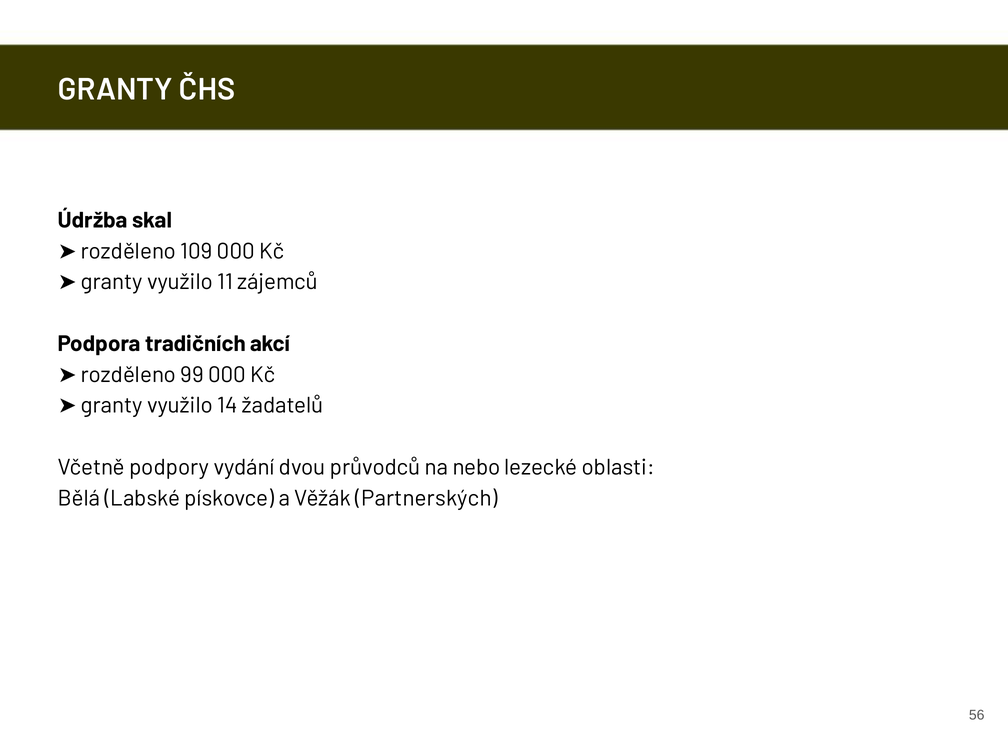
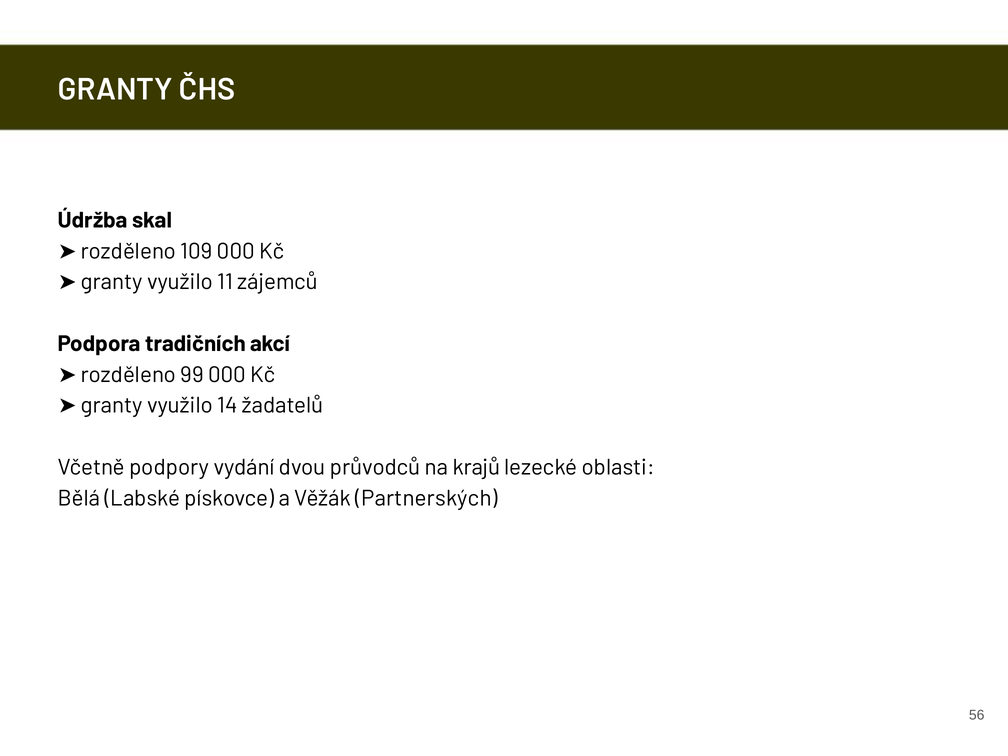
nebo: nebo -> krajů (476, 467)
